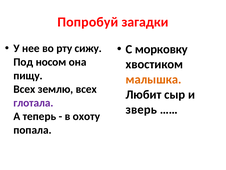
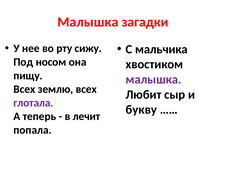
Попробуй: Попробуй -> Малышка (88, 22)
морковку: морковку -> мальчика (161, 49)
малышка colour: orange -> purple (154, 79)
зверь: зверь -> букву (141, 109)
охоту: охоту -> лечит (87, 116)
